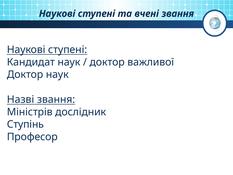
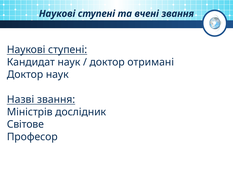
важливої: важливої -> отримані (151, 62)
Ступінь: Ступінь -> Світове (25, 124)
